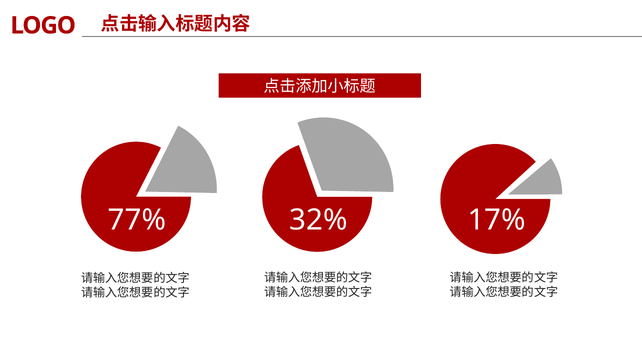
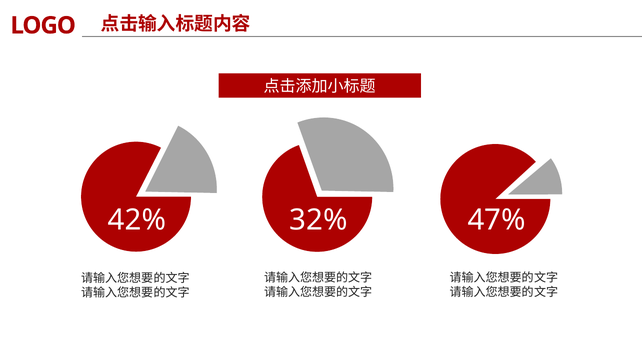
77%: 77% -> 42% (137, 220)
17%: 17% -> 47% (497, 220)
